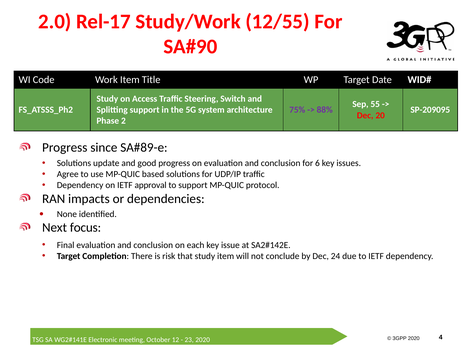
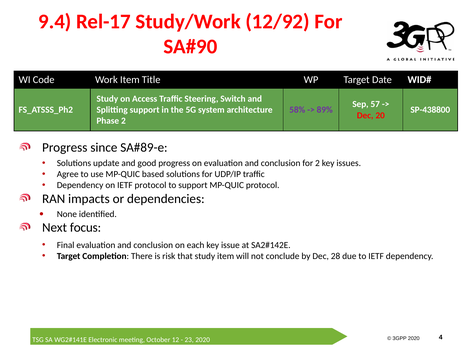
2.0: 2.0 -> 9.4 (55, 22)
12/55: 12/55 -> 12/92 (278, 22)
55: 55 -> 57 (375, 104)
75%: 75% -> 58% (297, 110)
88%: 88% -> 89% (325, 110)
SP-209095: SP-209095 -> SP-438800 (430, 110)
for 6: 6 -> 2 (317, 163)
IETF approval: approval -> protocol (151, 185)
24: 24 -> 28 (336, 256)
